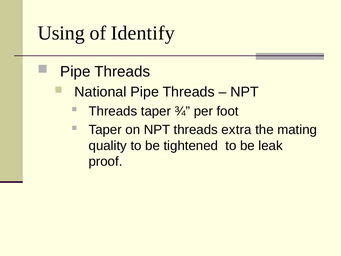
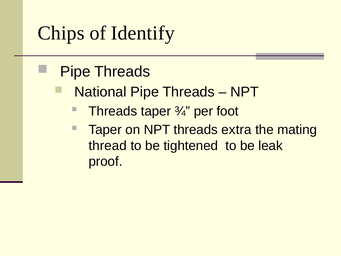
Using: Using -> Chips (61, 33)
quality: quality -> thread (108, 146)
